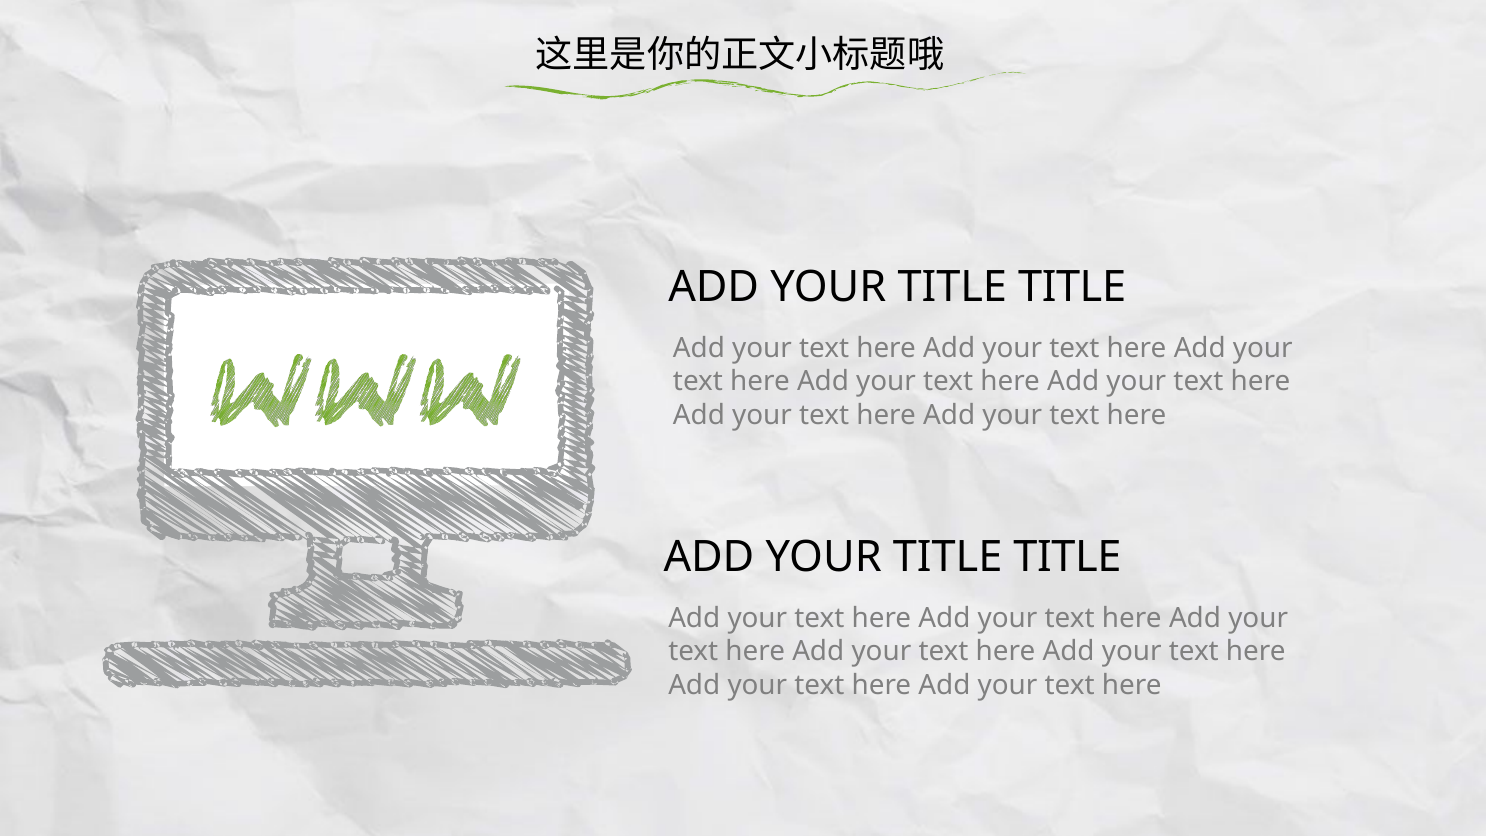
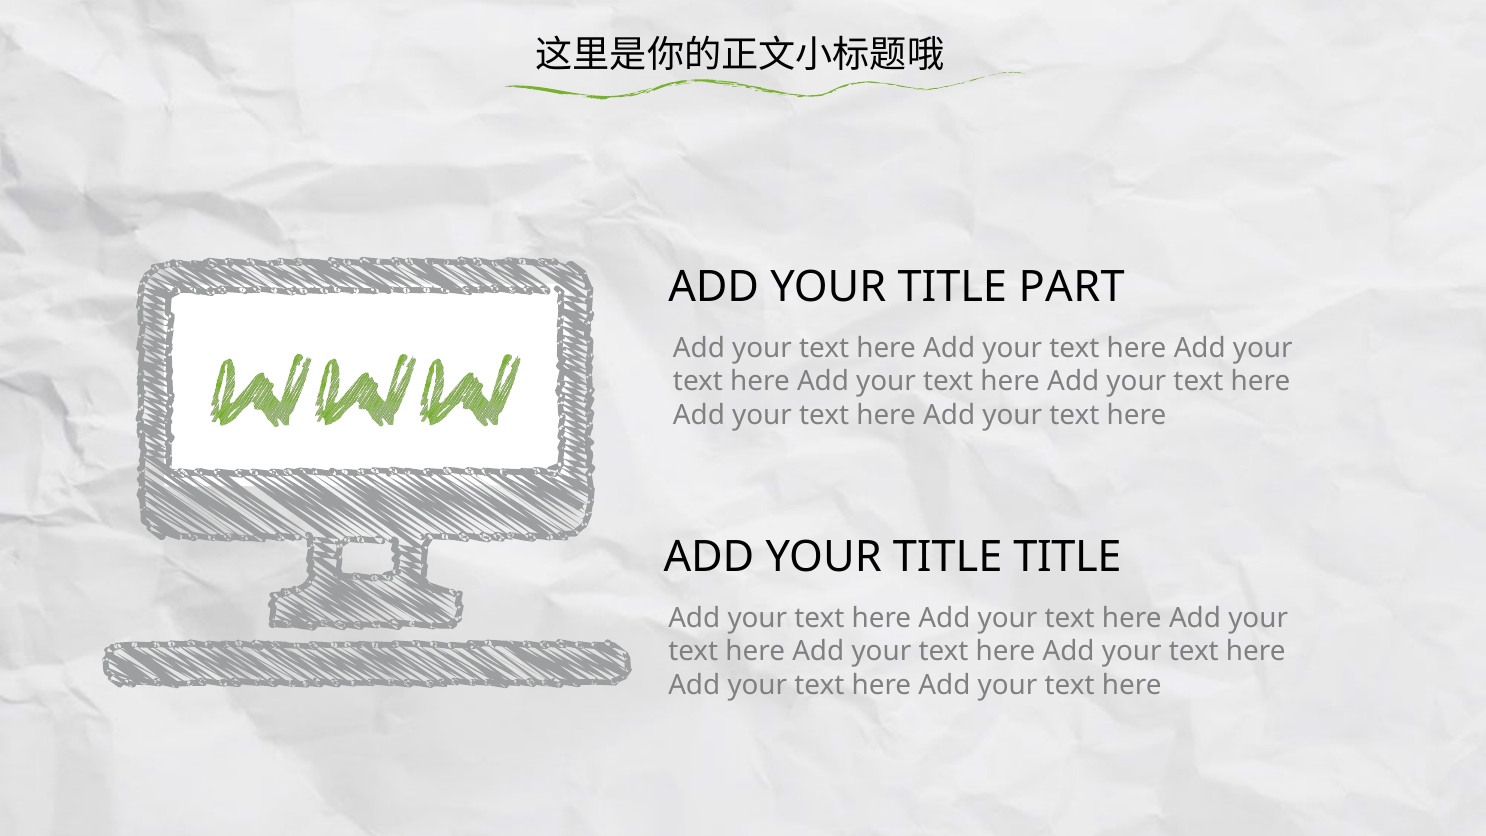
TITLE: TITLE -> PART (1072, 287)
